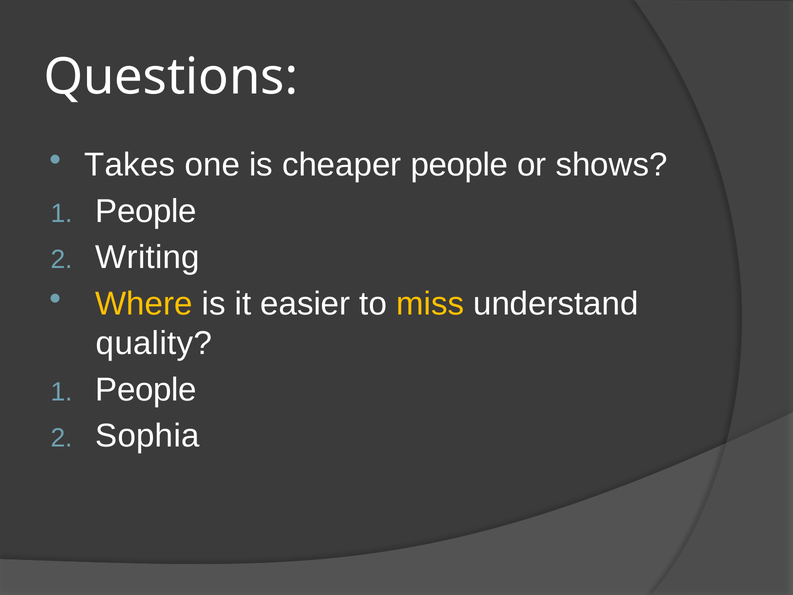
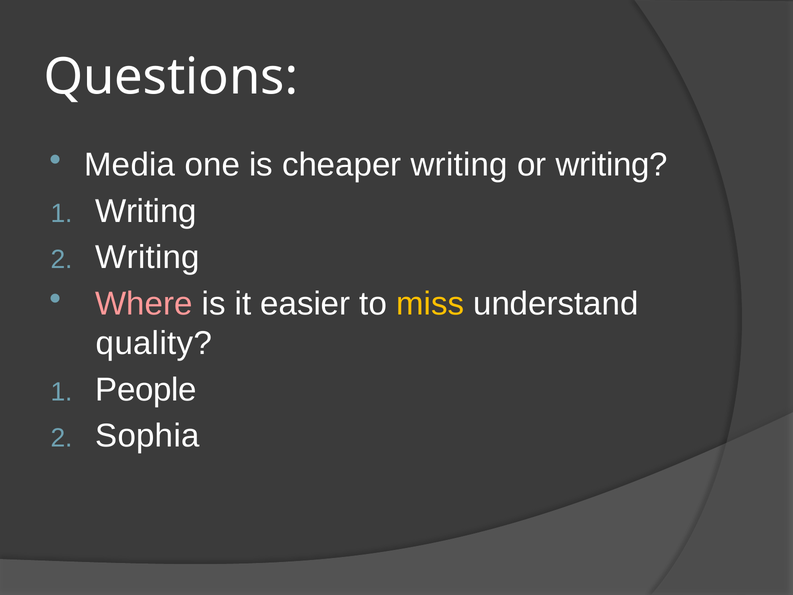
Takes: Takes -> Media (130, 165)
cheaper people: people -> writing (459, 165)
or shows: shows -> writing (612, 165)
People: People -> Writing (146, 211)
Where colour: yellow -> pink (144, 304)
